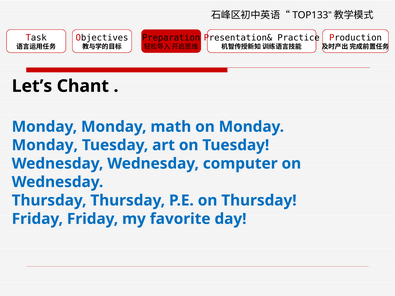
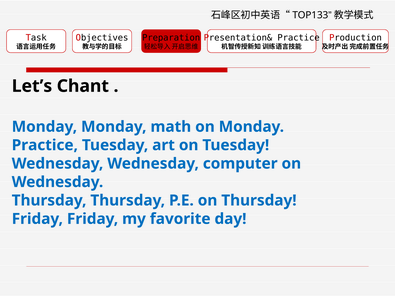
Monday: Monday -> Practice (45, 145)
